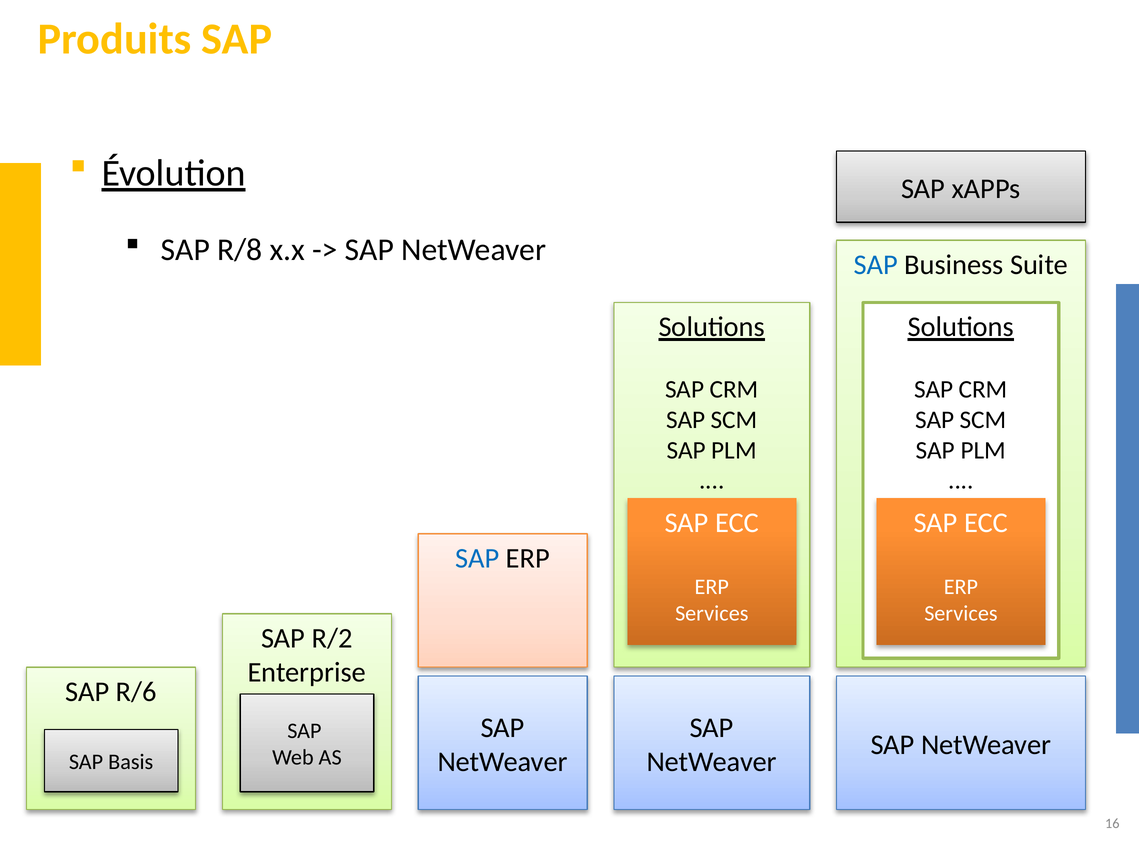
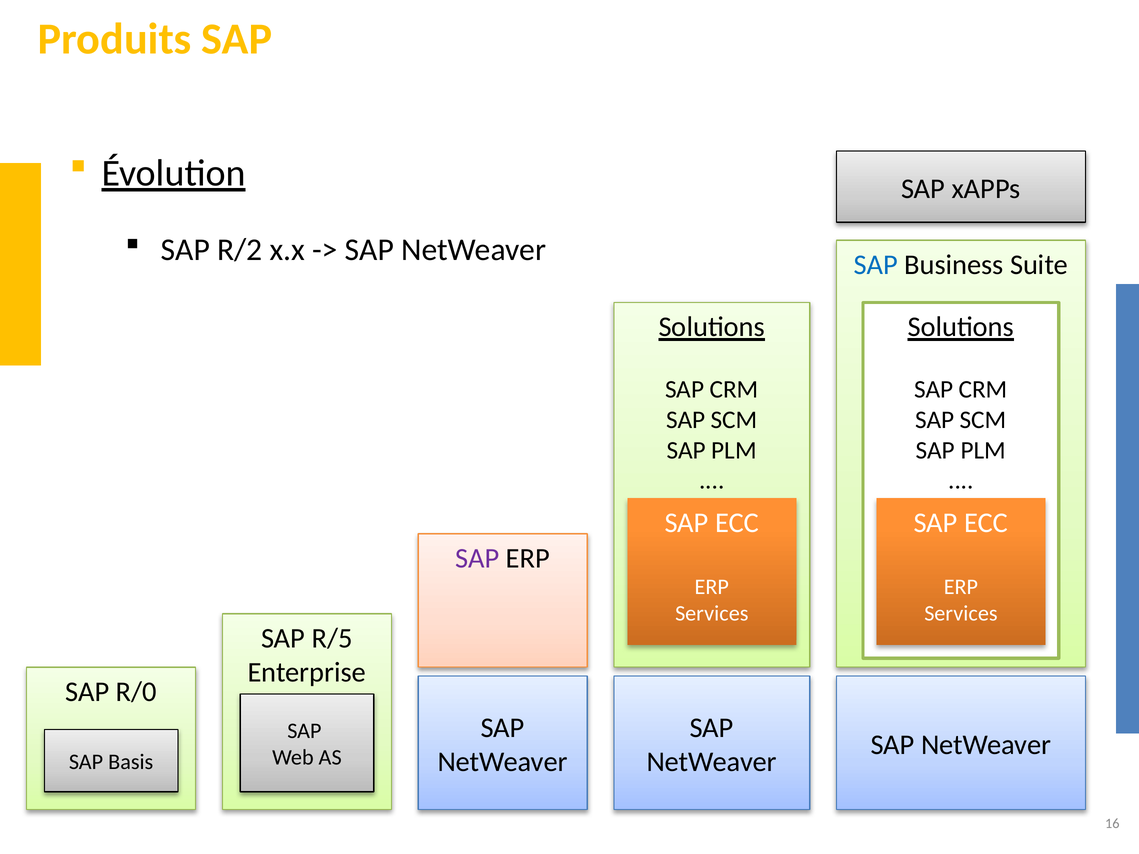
R/8: R/8 -> R/2 (240, 250)
SAP colour: blue -> purple (477, 559)
R/2: R/2 -> R/5 (332, 639)
R/6: R/6 -> R/0 (136, 692)
